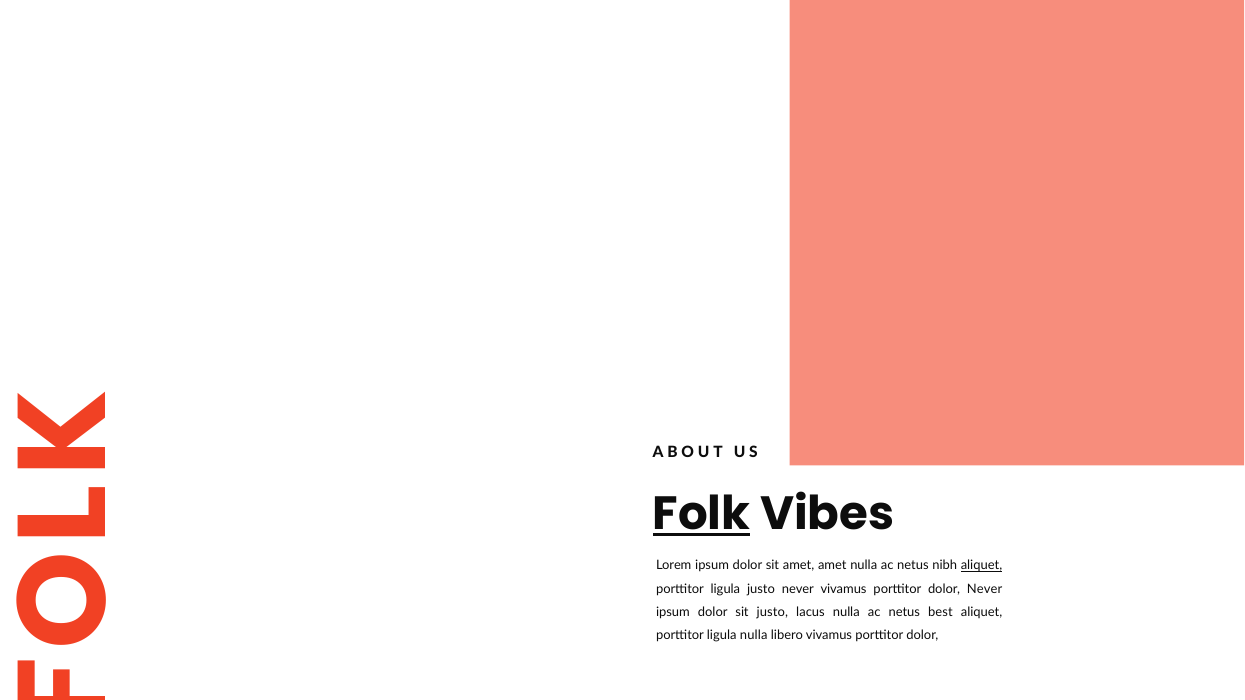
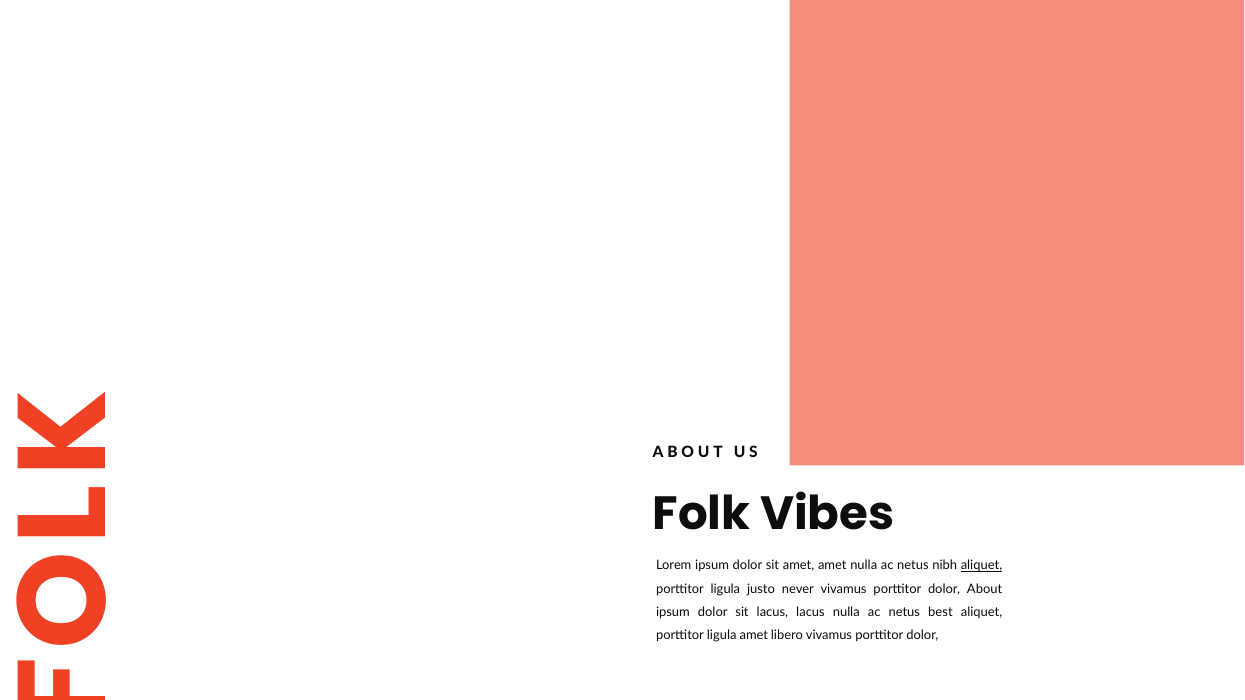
Folk underline: present -> none (701, 514)
dolor Never: Never -> About (985, 589)
sit justo: justo -> lacus (772, 612)
ligula nulla: nulla -> amet (754, 636)
